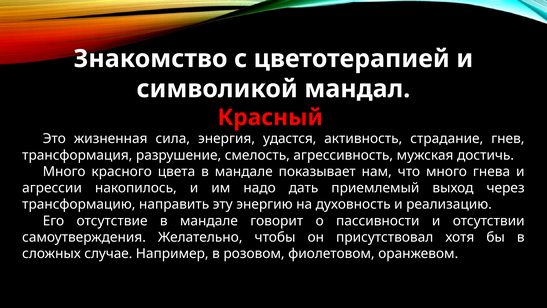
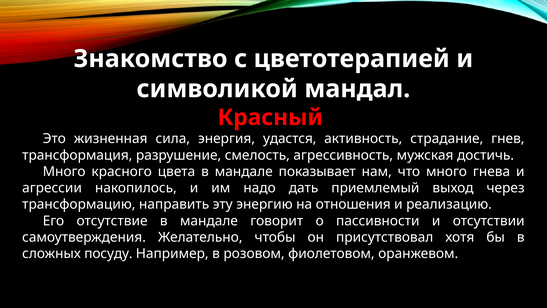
духовность: духовность -> отношения (353, 204)
случае: случае -> посуду (108, 253)
